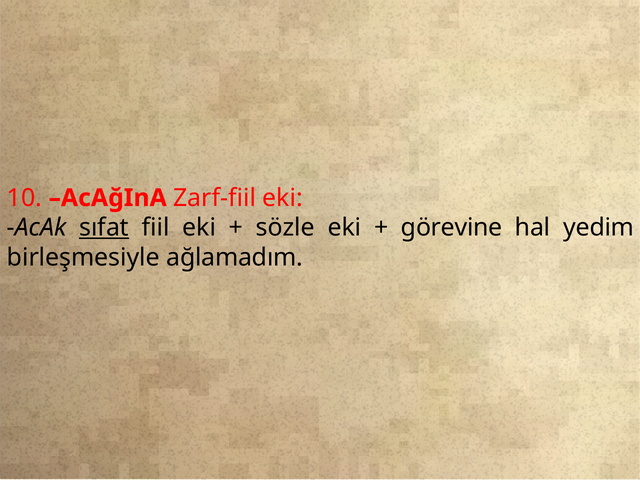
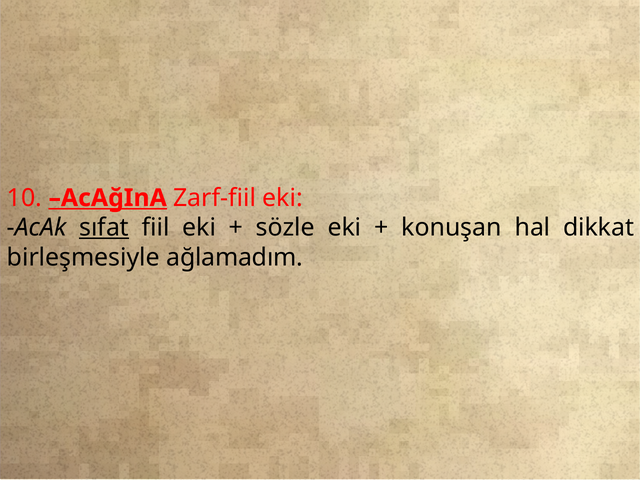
AcAğInA underline: none -> present (108, 198)
görevine: görevine -> konuşan (452, 228)
yedim: yedim -> dikkat (599, 228)
